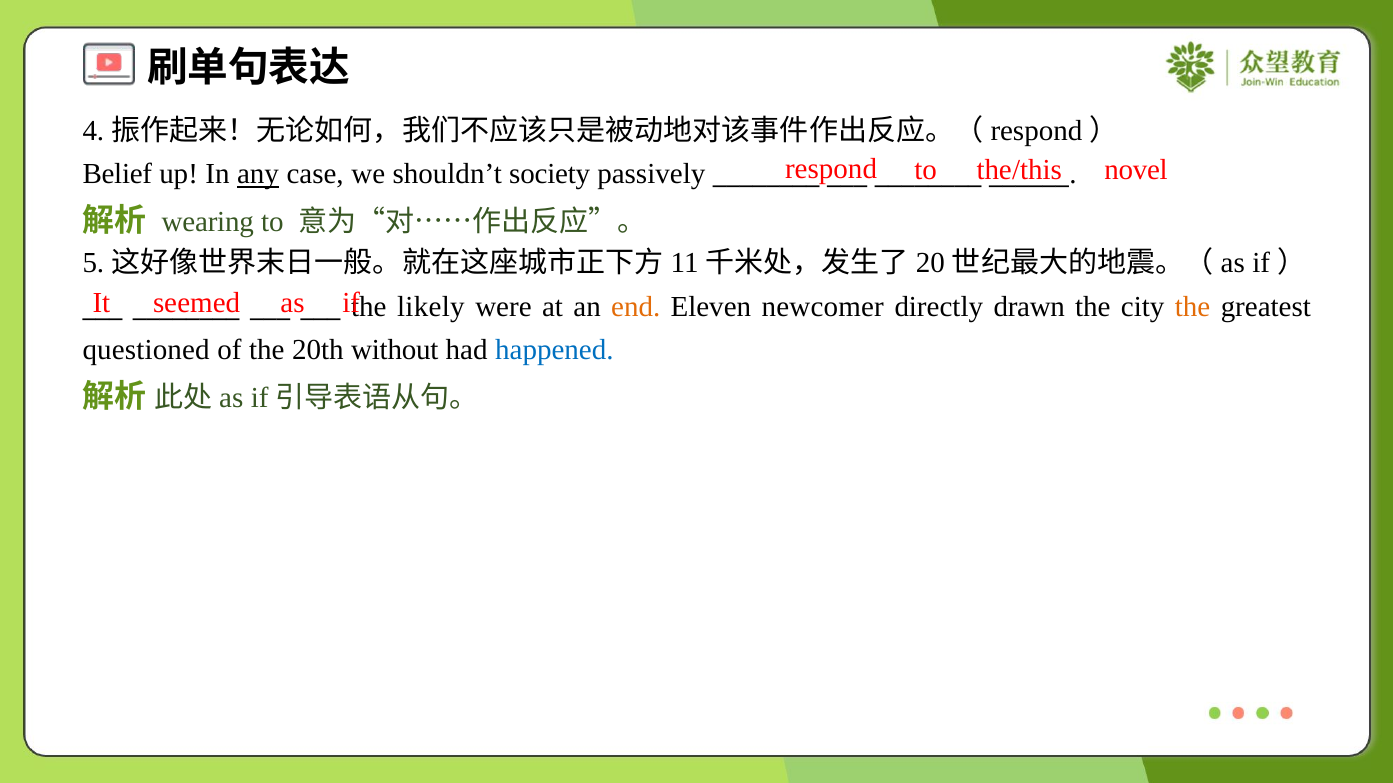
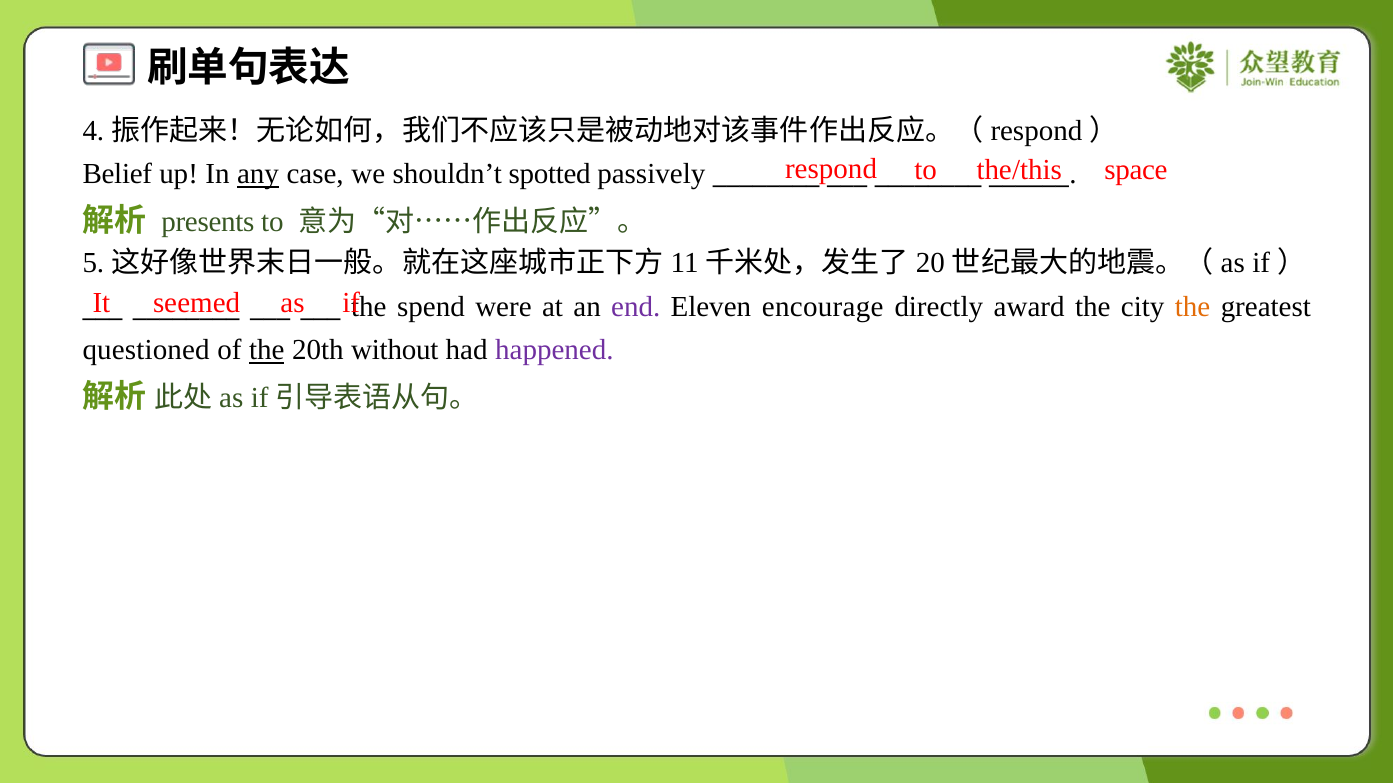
novel: novel -> space (1136, 170)
society: society -> spotted (550, 174)
wearing: wearing -> presents (208, 222)
likely: likely -> spend (431, 307)
end colour: orange -> purple (636, 307)
newcomer: newcomer -> encourage (823, 307)
drawn: drawn -> award (1029, 307)
the underline: none -> present (267, 351)
happened colour: blue -> purple (554, 351)
